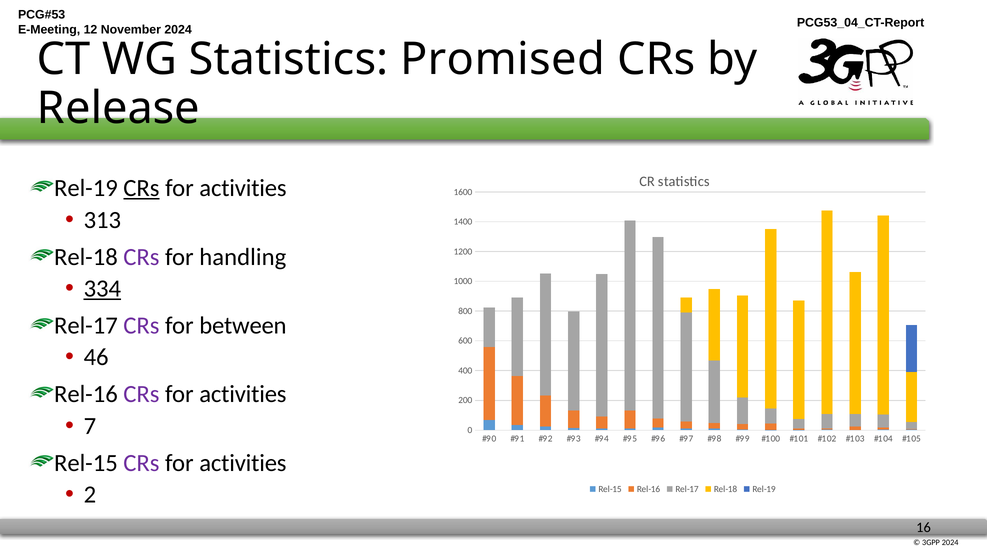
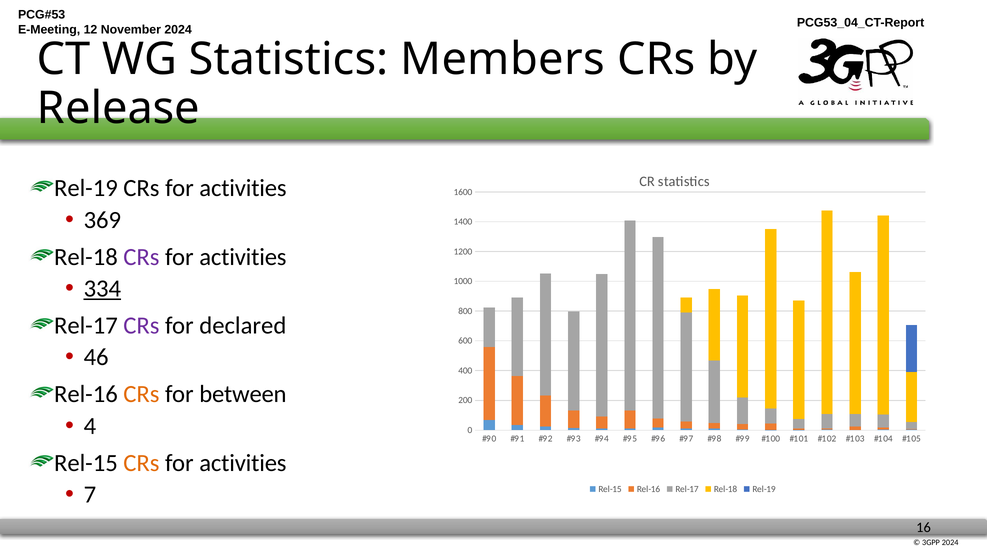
Promised: Promised -> Members (503, 59)
CRs underline: present -> none (141, 188)
313: 313 -> 369 (102, 220)
handling: handling -> activities (243, 257)
between: between -> declared (243, 326)
CRs colour: purple -> orange (141, 394)
activities: activities -> between (243, 394)
7: 7 -> 4 (90, 426)
CRs colour: purple -> orange (141, 463)
2: 2 -> 7 (90, 495)
